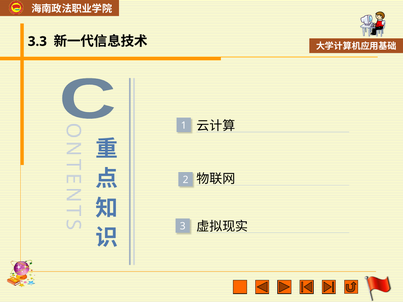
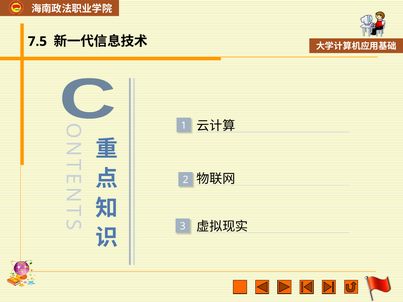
3.3: 3.3 -> 7.5 (37, 41)
